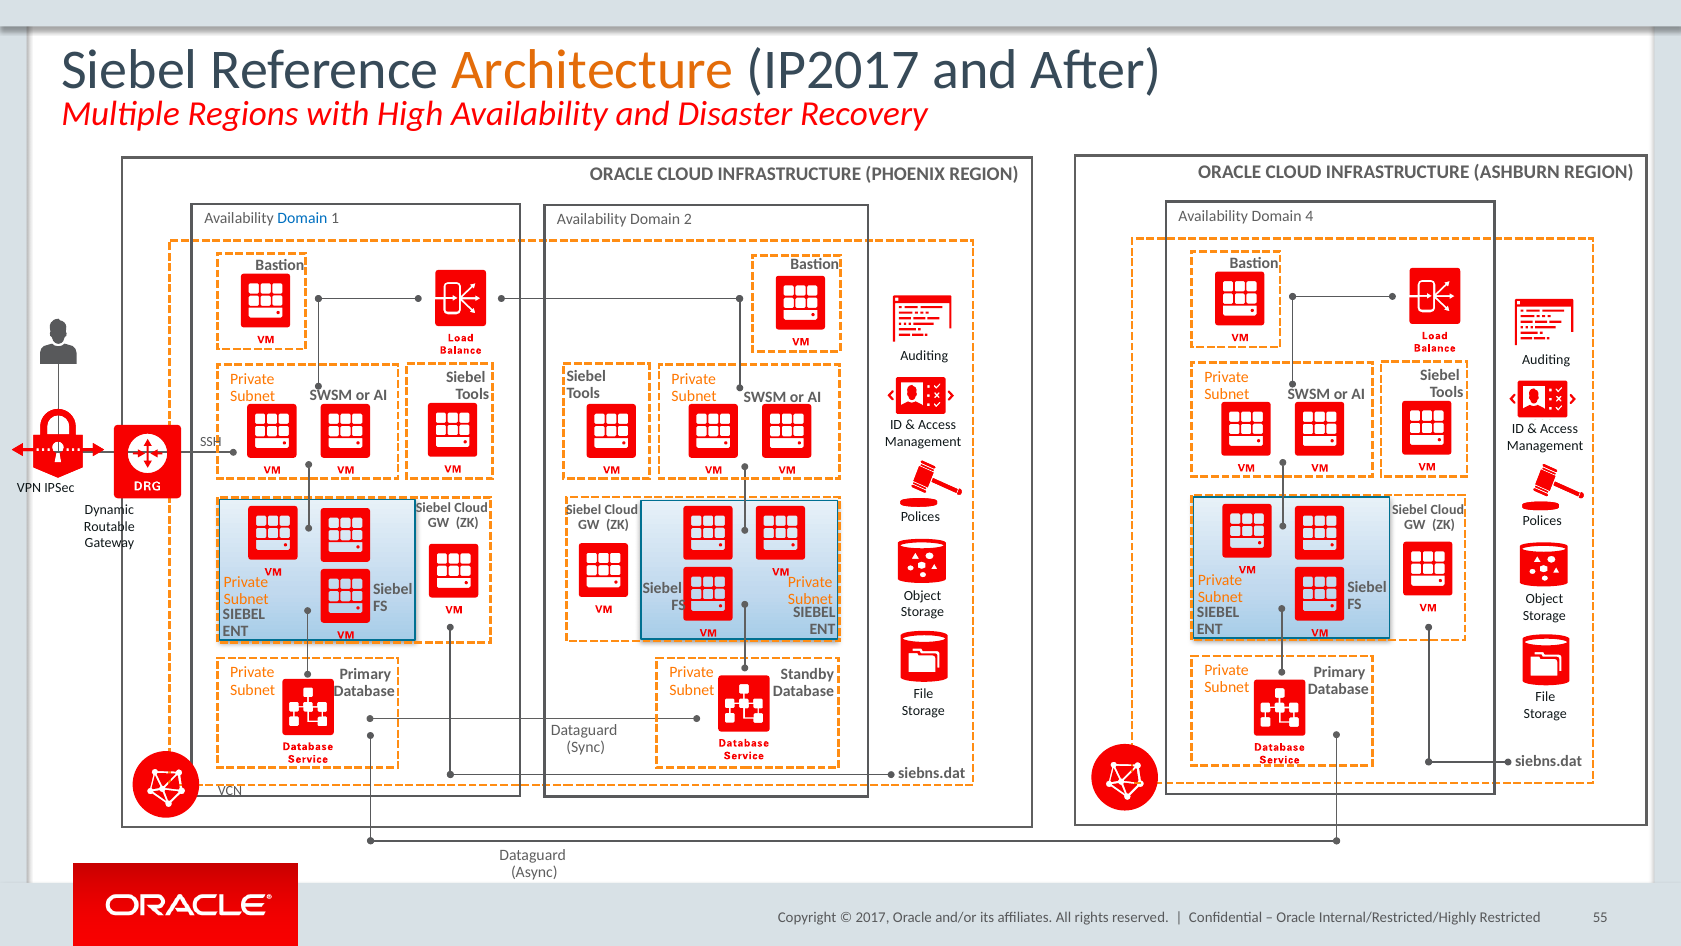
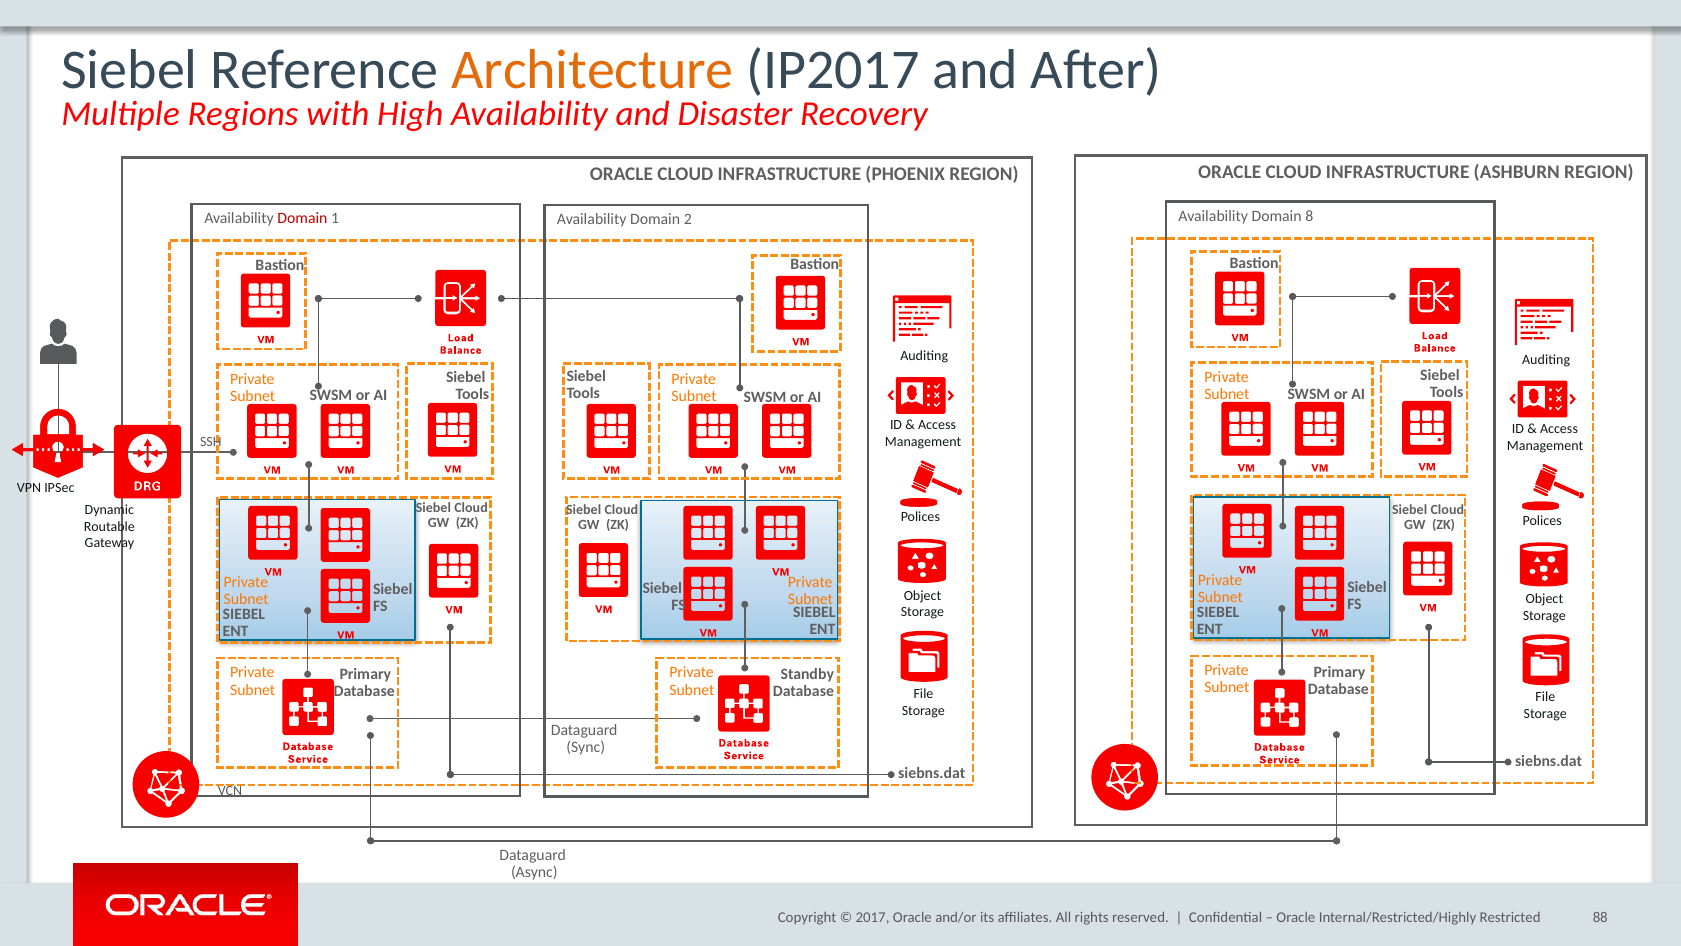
4: 4 -> 8 (1309, 216)
Domain colour: blue -> red (302, 219)
55: 55 -> 88 (1600, 918)
